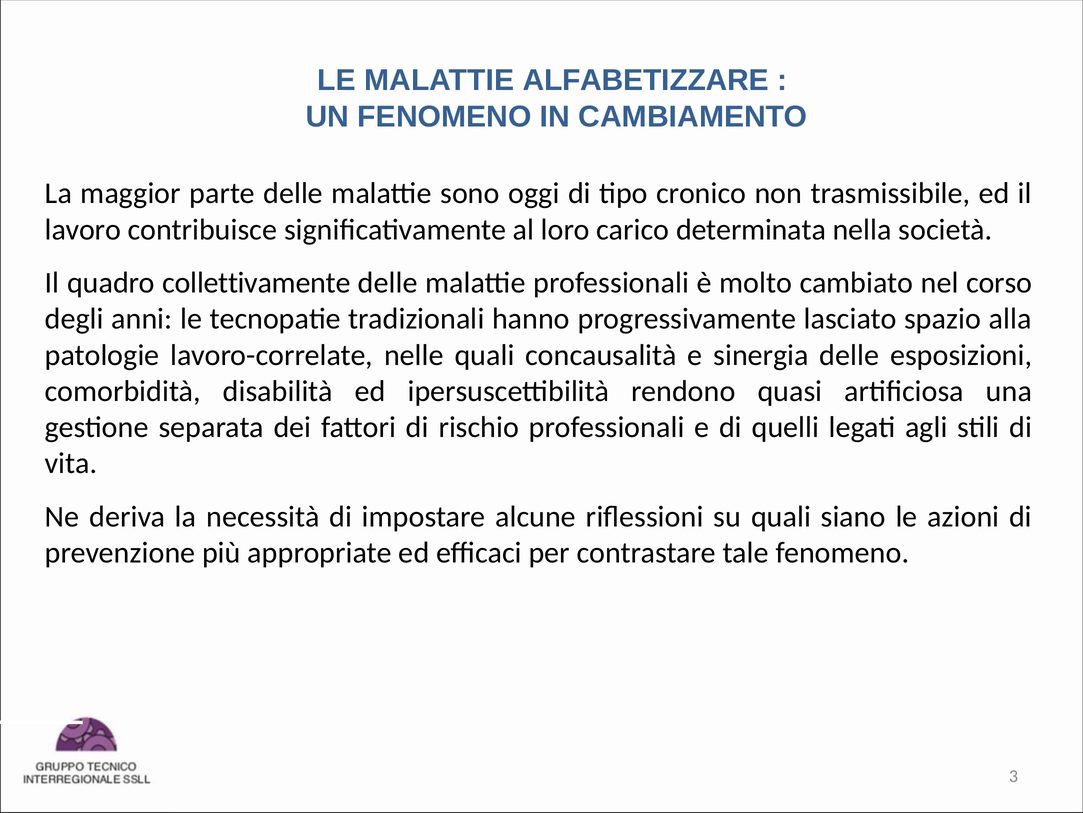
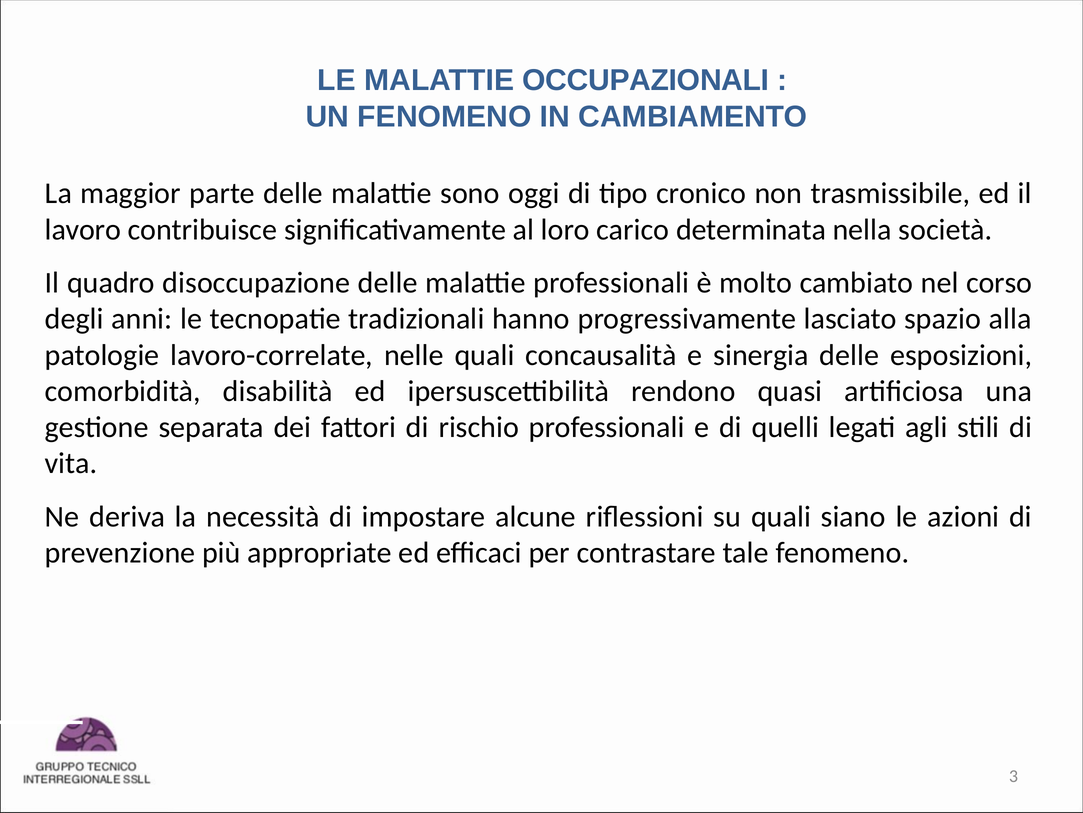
ALFABETIZZARE: ALFABETIZZARE -> OCCUPAZIONALI (646, 80)
collettivamente: collettivamente -> disoccupazione (256, 283)
